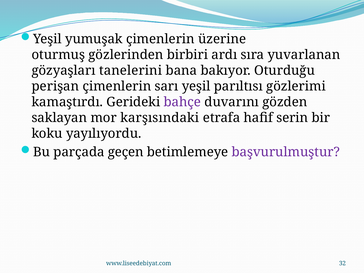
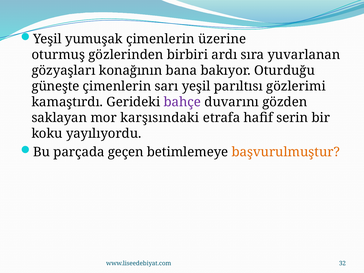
tanelerini: tanelerini -> konağının (131, 71)
perişan: perişan -> güneşte (55, 86)
başvurulmuştur colour: purple -> orange (286, 152)
